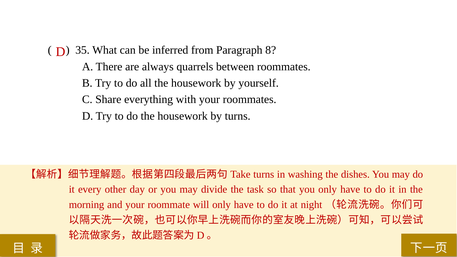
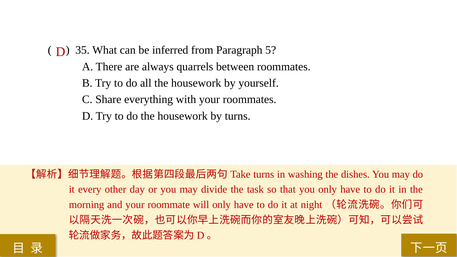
8: 8 -> 5 (271, 50)
